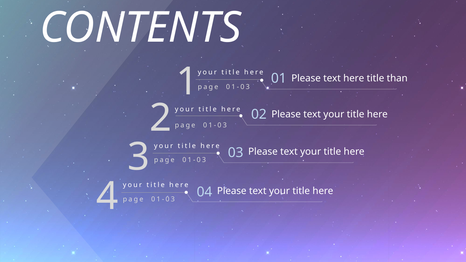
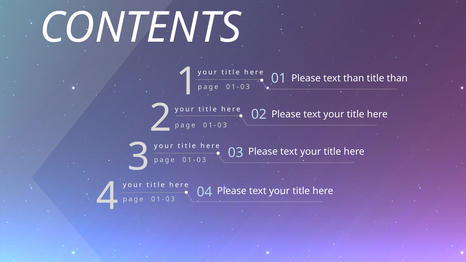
text here: here -> than (354, 78)
